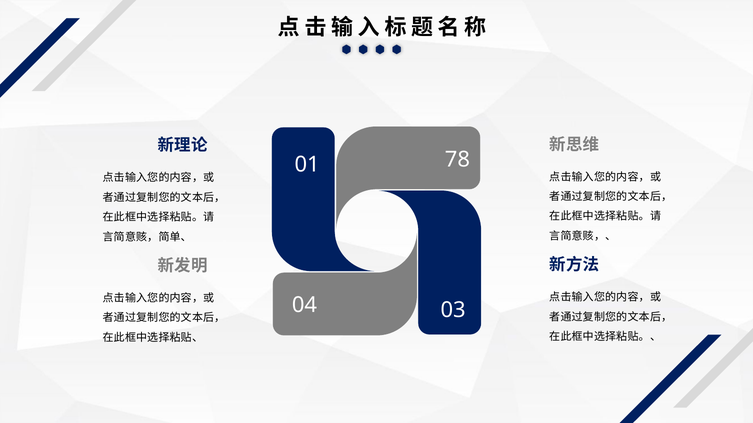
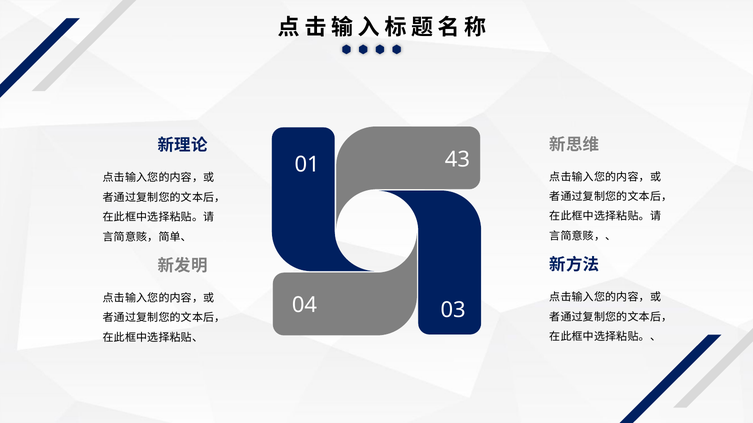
78: 78 -> 43 (457, 160)
